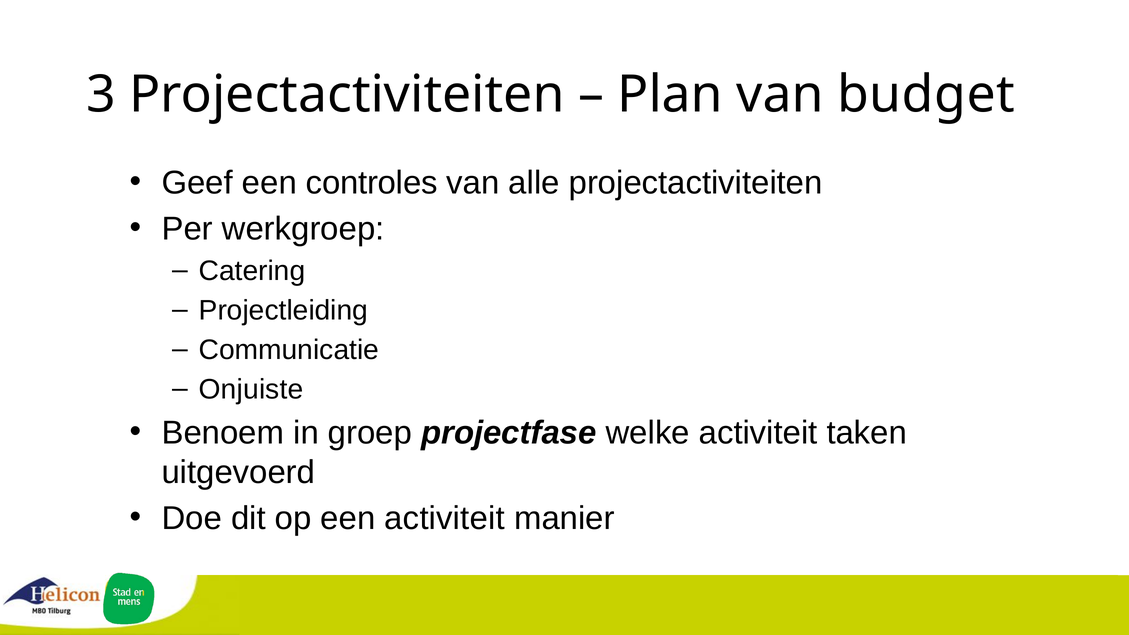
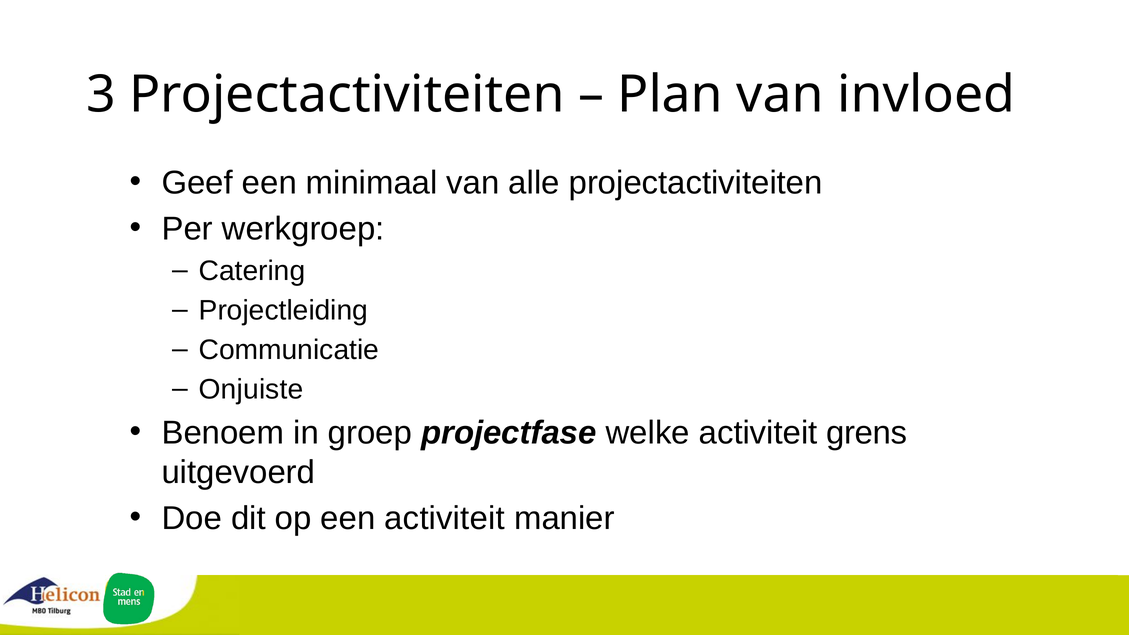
budget: budget -> invloed (926, 95)
controles: controles -> minimaal (372, 183)
taken: taken -> grens (867, 433)
